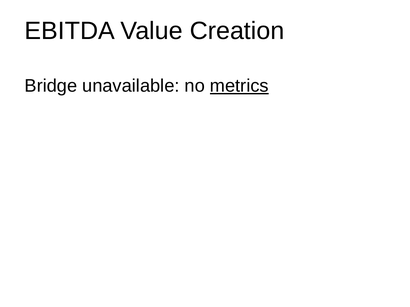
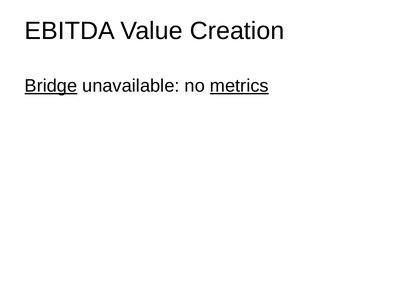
Bridge underline: none -> present (51, 86)
